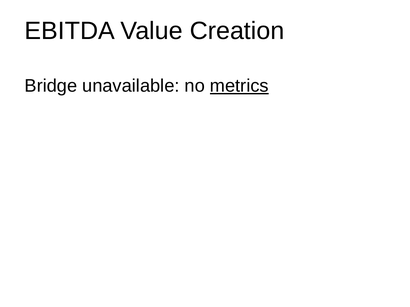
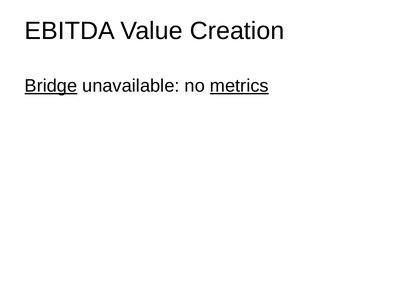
Bridge underline: none -> present (51, 86)
